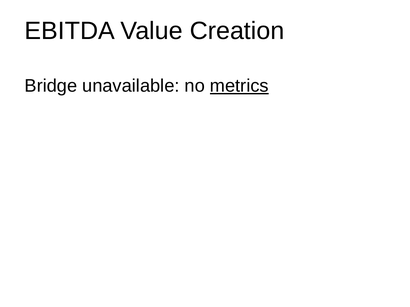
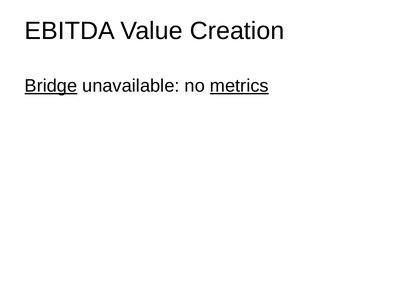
Bridge underline: none -> present (51, 86)
